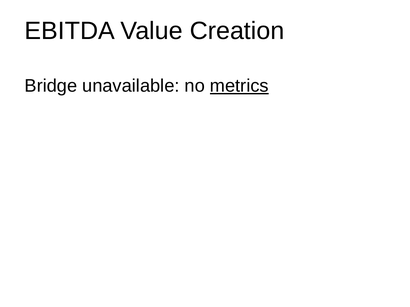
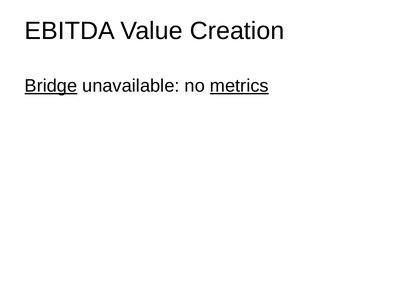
Bridge underline: none -> present (51, 86)
